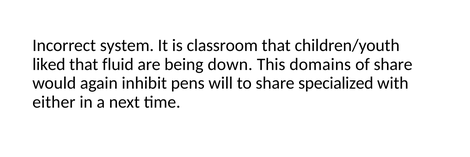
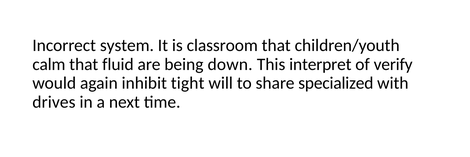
liked: liked -> calm (49, 64)
domains: domains -> interpret (320, 64)
of share: share -> verify (393, 64)
pens: pens -> tight (188, 83)
either: either -> drives (54, 102)
